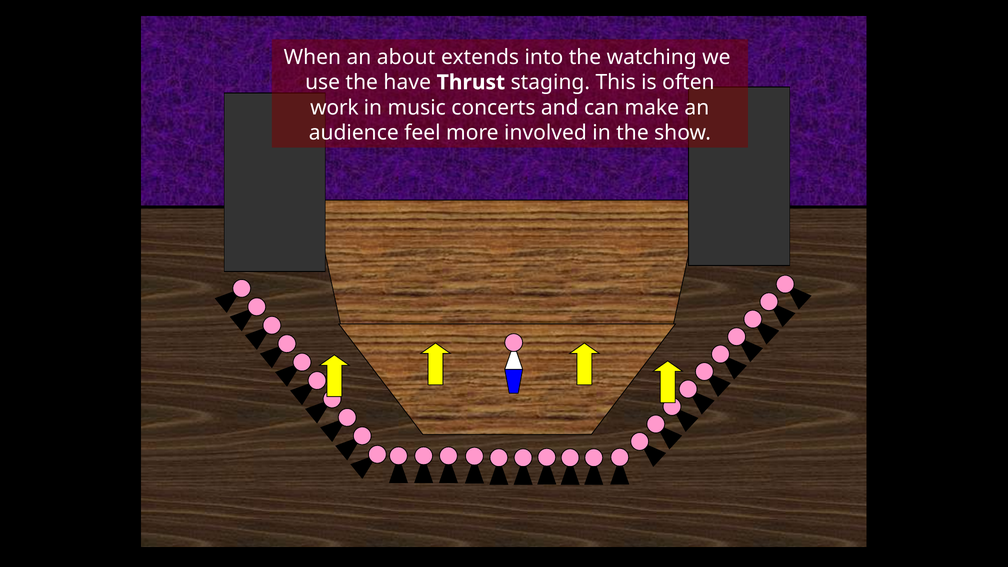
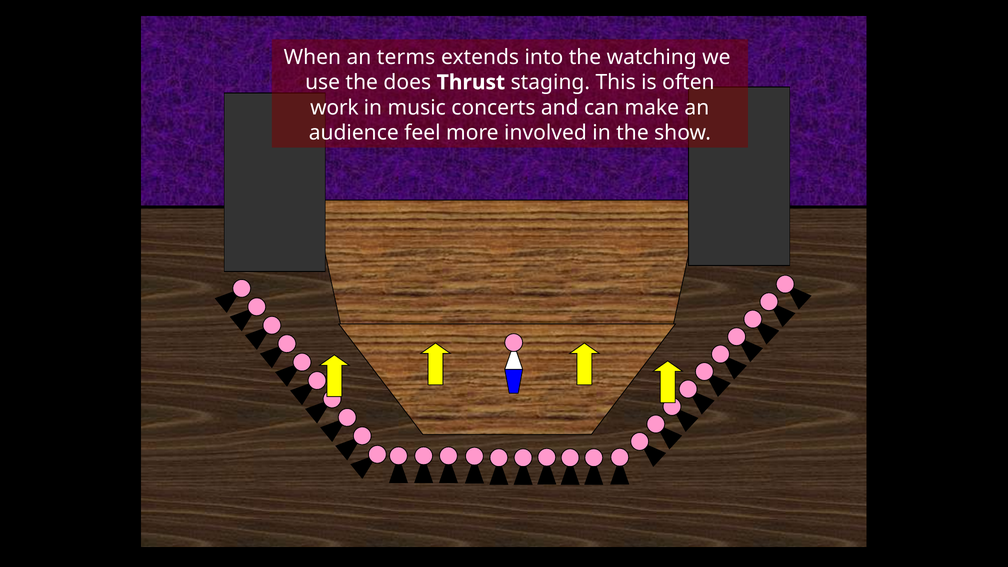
about: about -> terms (406, 57)
have: have -> does (407, 82)
